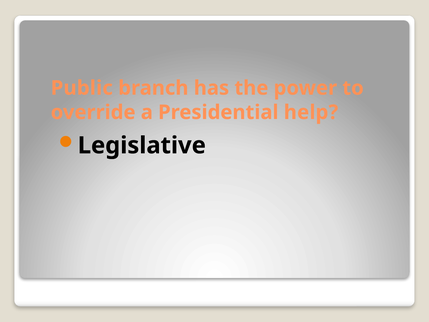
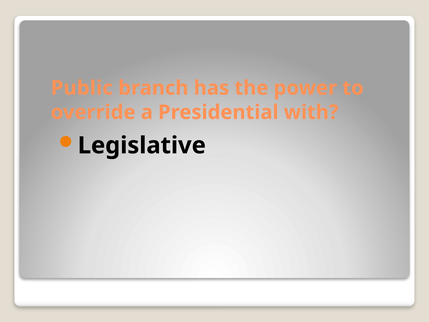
help: help -> with (311, 112)
